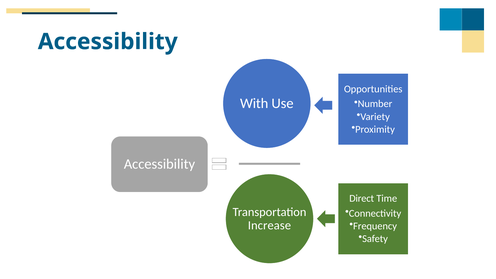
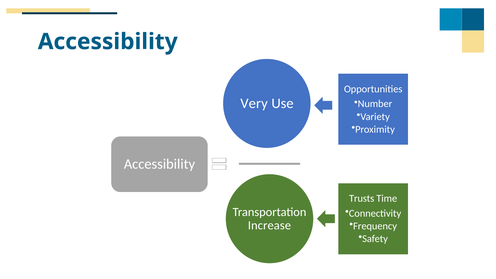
With: With -> Very (254, 103)
Direct: Direct -> Trusts (362, 199)
